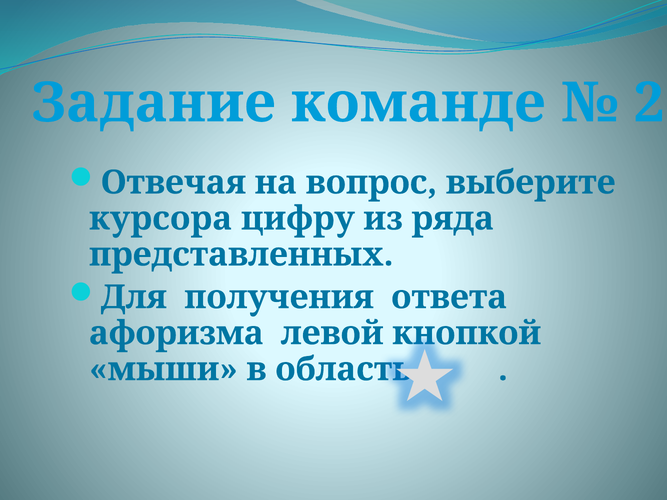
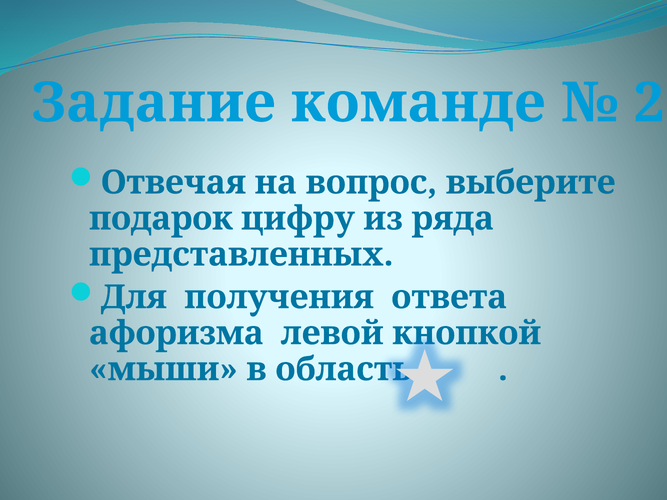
курсора: курсора -> подарок (161, 219)
